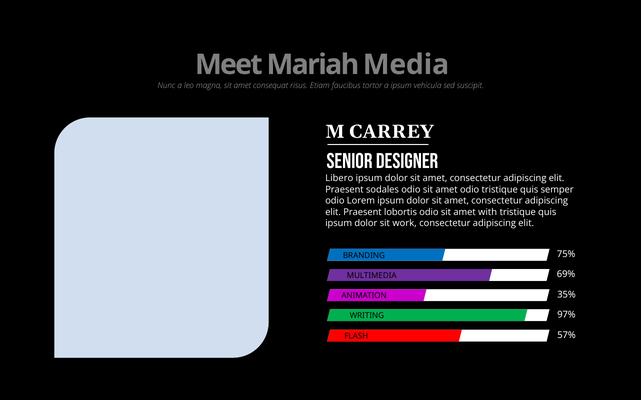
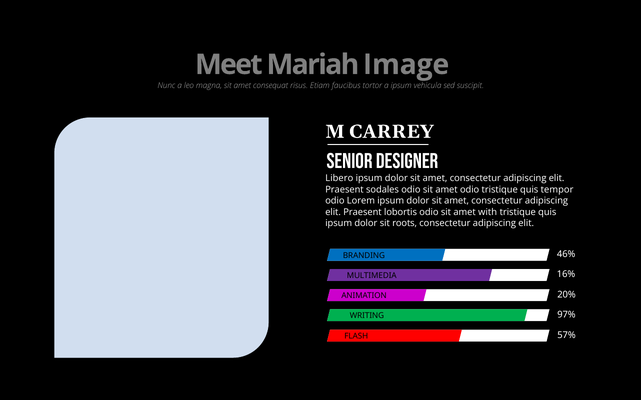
Media: Media -> Image (406, 65)
semper: semper -> tempor (557, 190)
work: work -> roots (405, 223)
75%: 75% -> 46% (566, 255)
69%: 69% -> 16% (566, 275)
35%: 35% -> 20% (566, 295)
